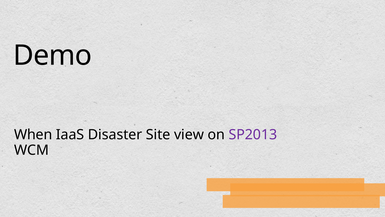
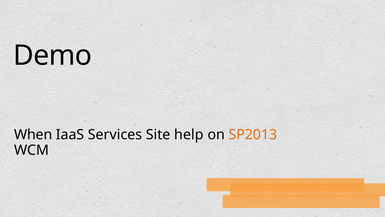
Disaster: Disaster -> Services (115, 135)
view: view -> help (189, 135)
SP2013 colour: purple -> orange (253, 135)
